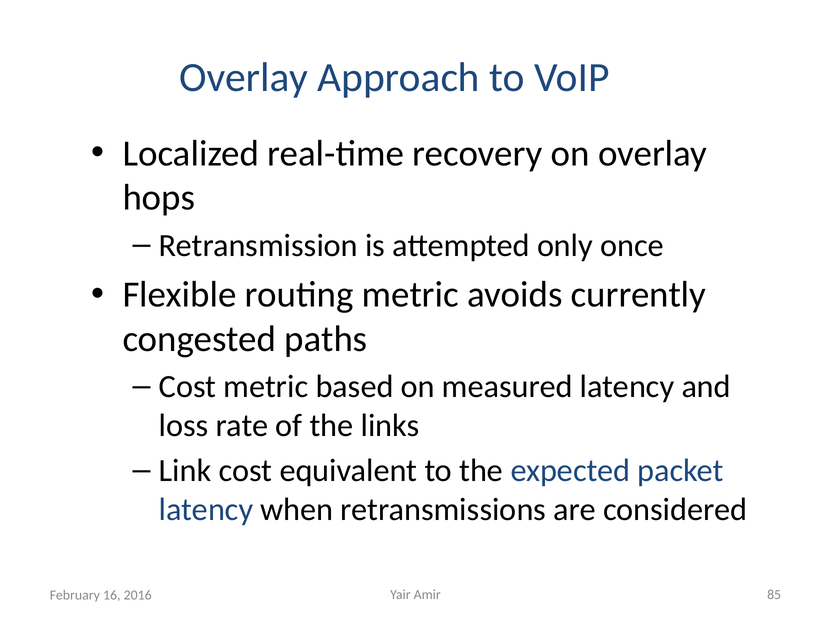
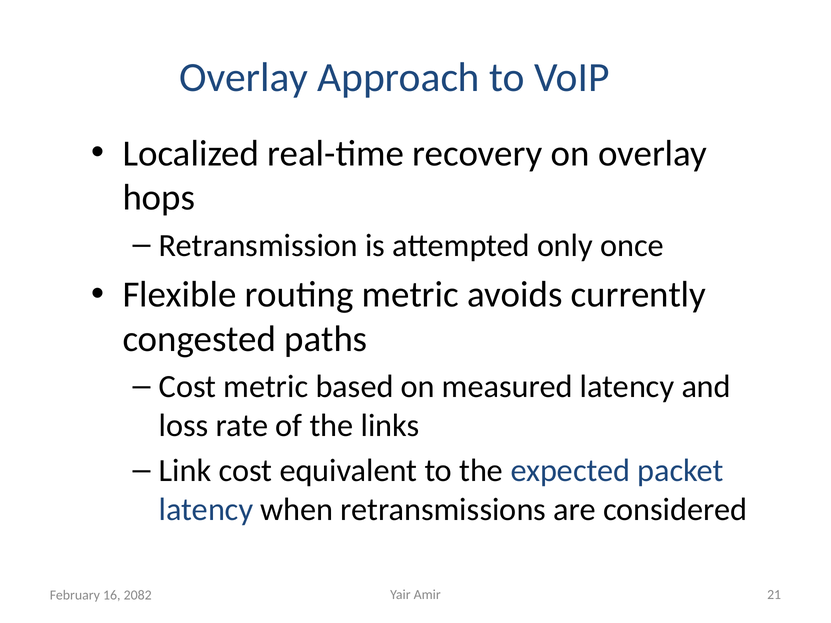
85: 85 -> 21 (774, 595)
2016: 2016 -> 2082 (138, 595)
